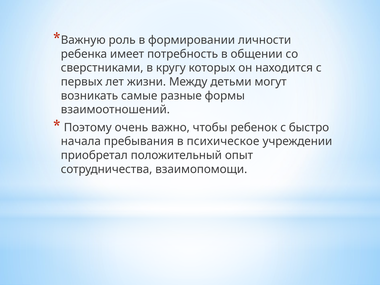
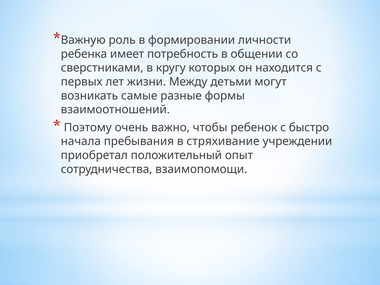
психическое: психическое -> стряхивание (223, 141)
